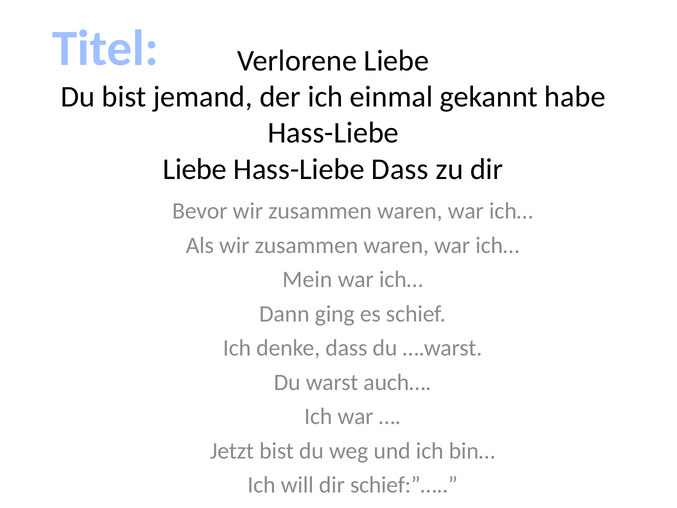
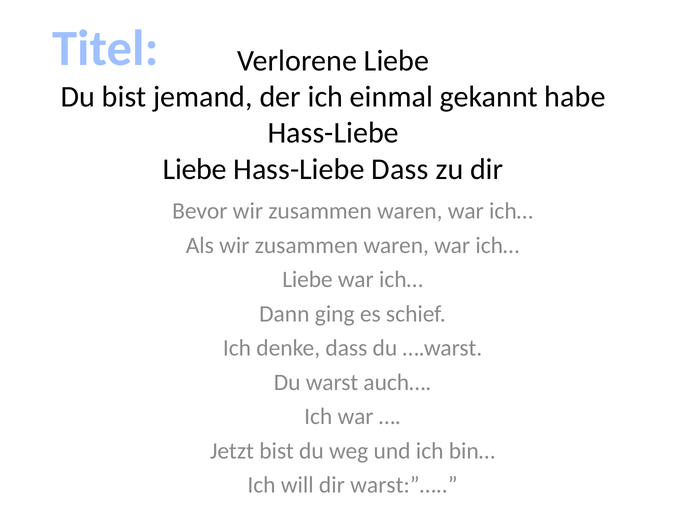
Mein: Mein -> Liebe (307, 279)
schief:”…: schief:”… -> warst:”… (404, 485)
